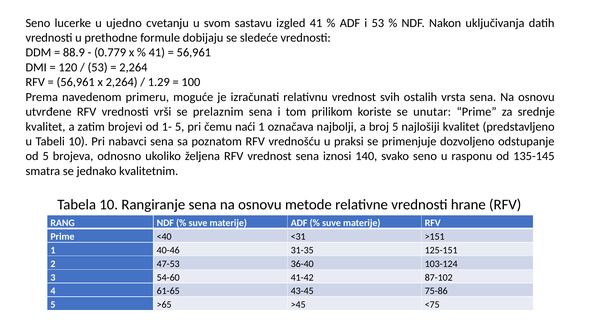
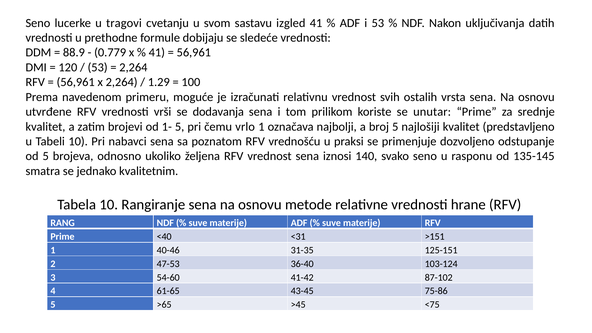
ujedno: ujedno -> tragovi (124, 23)
prelaznim: prelaznim -> dodavanja (218, 112)
naći: naći -> vrlo (245, 127)
